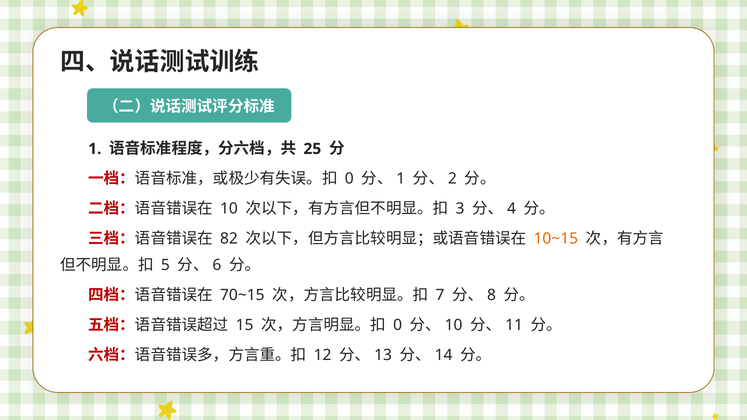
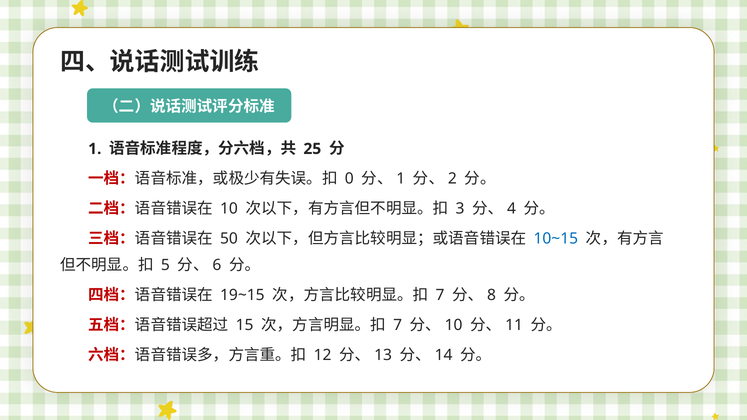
82: 82 -> 50 (229, 239)
10~15 colour: orange -> blue (556, 239)
70~15: 70~15 -> 19~15 (242, 295)
0: 0 -> 7 (398, 325)
